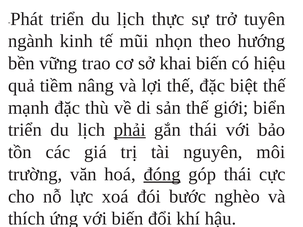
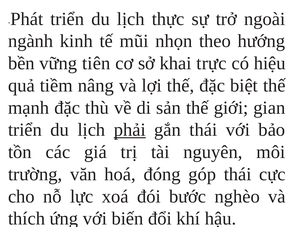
tuyên: tuyên -> ngoài (265, 19)
trao: trao -> tiên (96, 63)
khai biến: biến -> trực (211, 63)
biển: biển -> gian (269, 108)
đóng underline: present -> none (162, 174)
